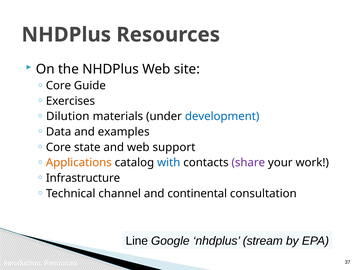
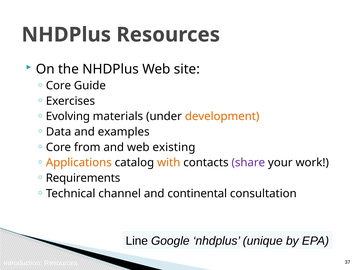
Dilution: Dilution -> Evolving (68, 116)
development colour: blue -> orange (222, 116)
state: state -> from (87, 147)
support: support -> existing (174, 147)
with colour: blue -> orange (169, 162)
Infrastructure: Infrastructure -> Requirements (83, 178)
stream: stream -> unique (263, 240)
